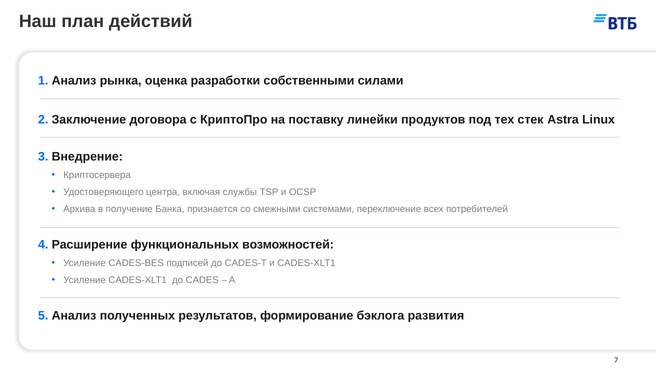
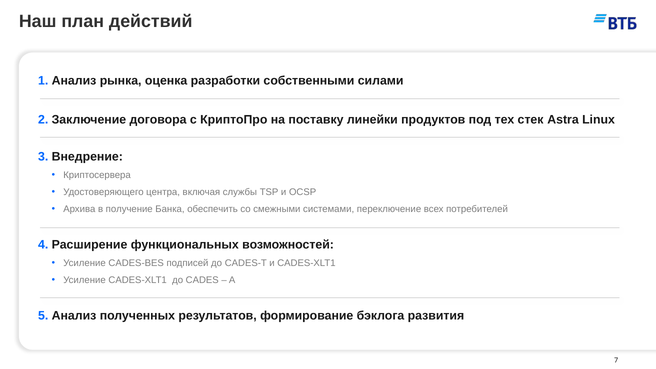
признается: признается -> обеспечить (213, 209)
